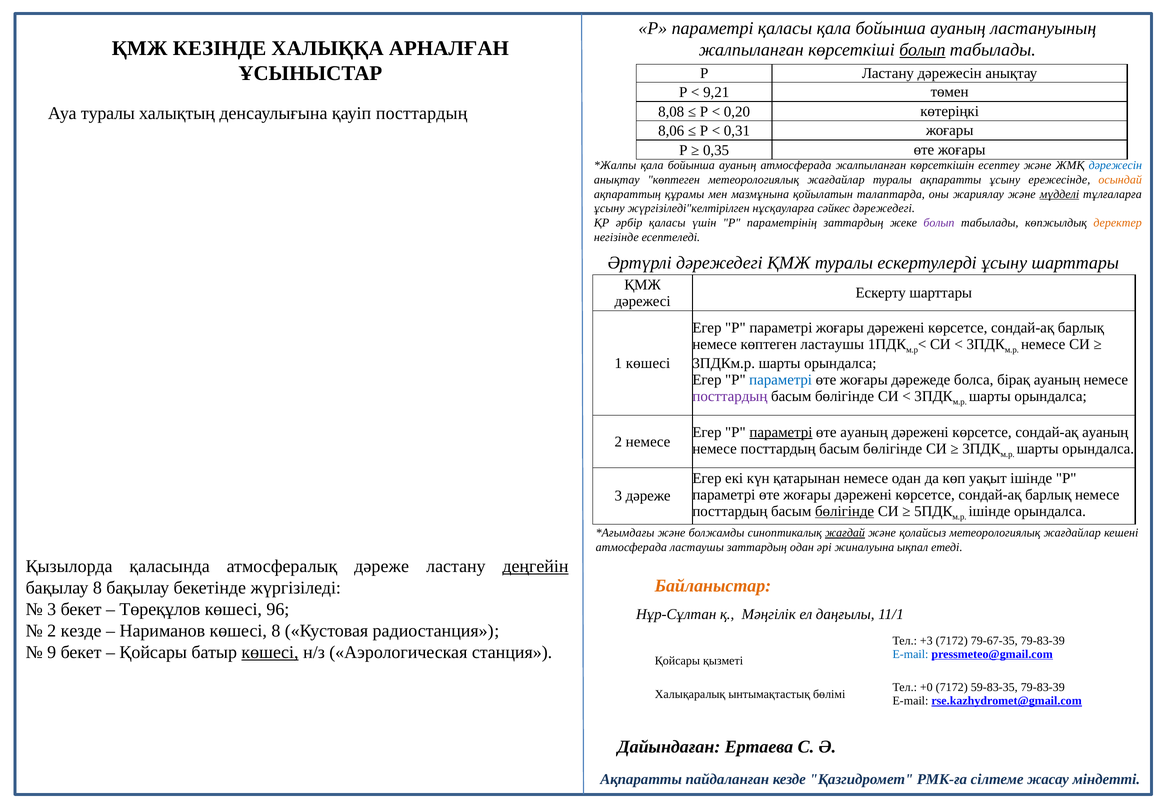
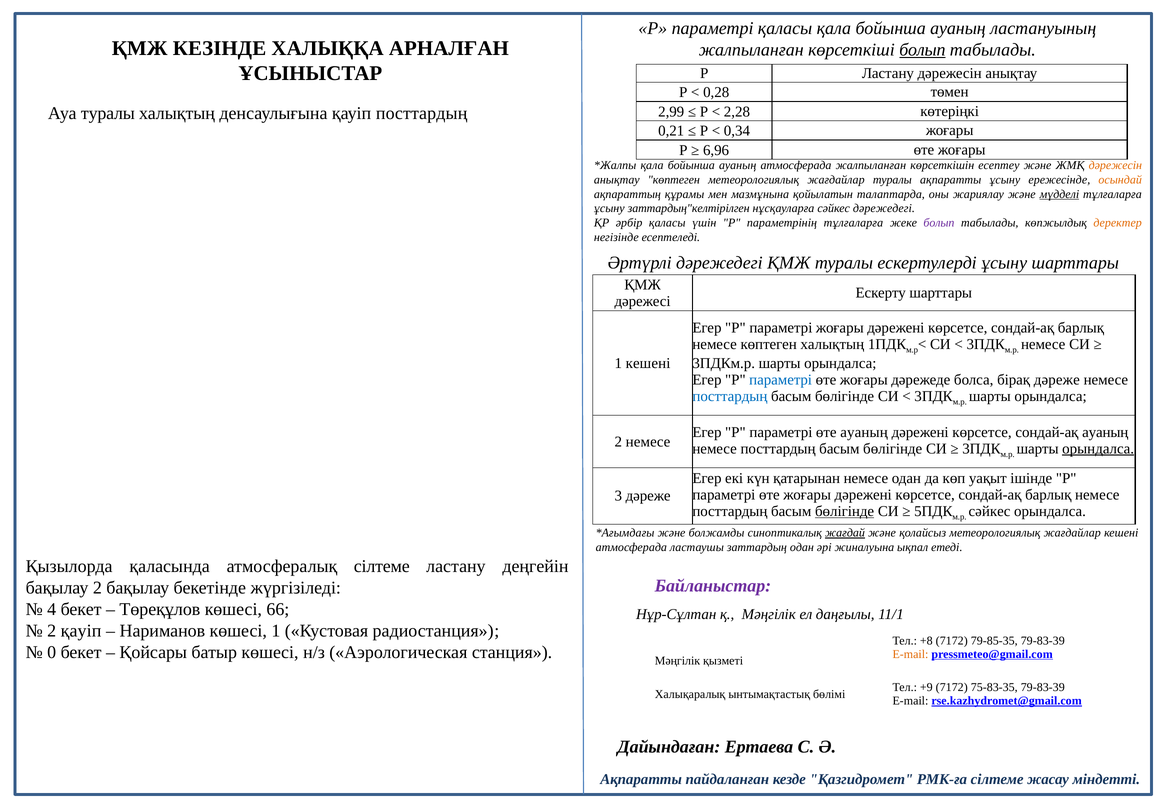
9,21: 9,21 -> 0,28 (716, 93)
8,08: 8,08 -> 2,99 (671, 112)
0,20: 0,20 -> 2,28 (737, 112)
8,06: 8,06 -> 0,21 (671, 131)
0,31: 0,31 -> 0,34 (737, 131)
0,35: 0,35 -> 6,96 (716, 150)
дәрежесін colour: blue -> orange (1115, 165)
жүргізіледі"келтірілген: жүргізіледі"келтірілген -> заттардың"келтірілген (689, 208)
параметрінің заттардың: заттардың -> тұлғаларға (853, 223)
көптеген ластаушы: ластаушы -> халықтың (832, 344)
1 көшесі: көшесі -> кешені (648, 363)
бірақ ауаның: ауаның -> дәреже (1057, 380)
посттардың colour: purple -> blue (730, 396)
параметрі underline: present -> none (781, 432)
орындалса underline: none -> present (1098, 449)
ішінде: ішінде -> сәйкес (990, 511)
атмосфералық дәреже: дәреже -> сілтеме (382, 566)
деңгейін underline: present -> none (535, 566)
Байланыстар colour: orange -> purple (713, 586)
бақылау 8: 8 -> 2 (97, 588)
3: 3 -> 4 (52, 609)
96: 96 -> 66 (278, 609)
2 кезде: кезде -> қауіп (81, 631)
көшесі 8: 8 -> 1 (276, 631)
+3: +3 -> +8 (926, 641)
79-67-35: 79-67-35 -> 79-85-35 (994, 641)
9: 9 -> 0 (52, 652)
көшесі underline: present -> none (270, 652)
E-mail colour: blue -> orange (910, 654)
Қойсары: Қойсары -> Мәңгілік (677, 661)
+0: +0 -> +9 (926, 687)
59-83-35: 59-83-35 -> 75-83-35 (994, 687)
